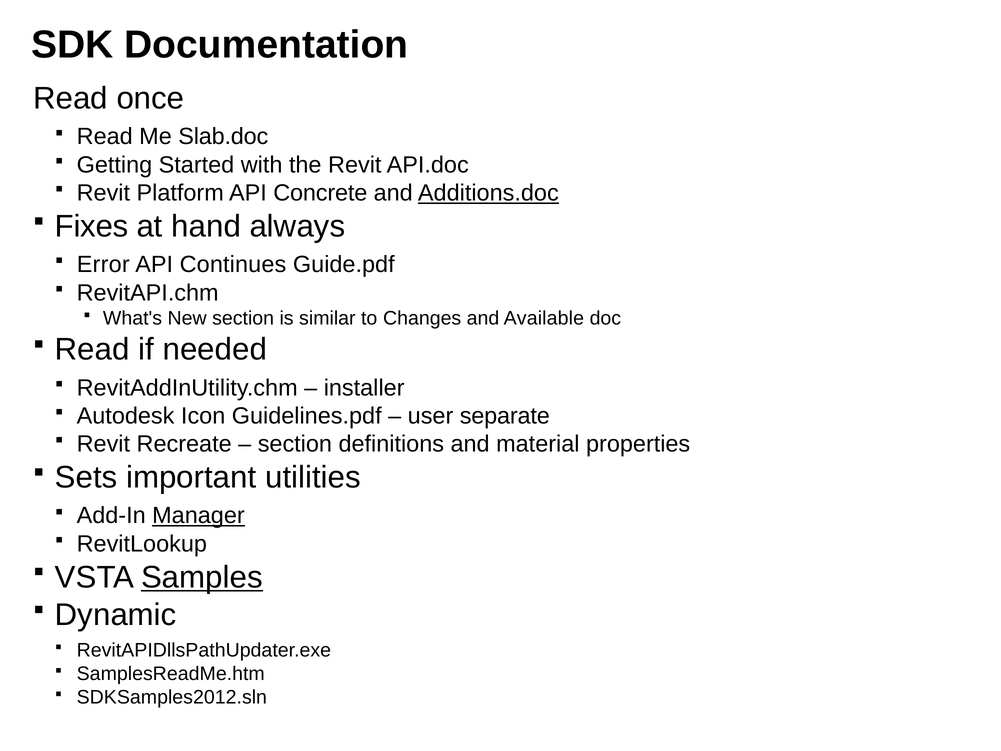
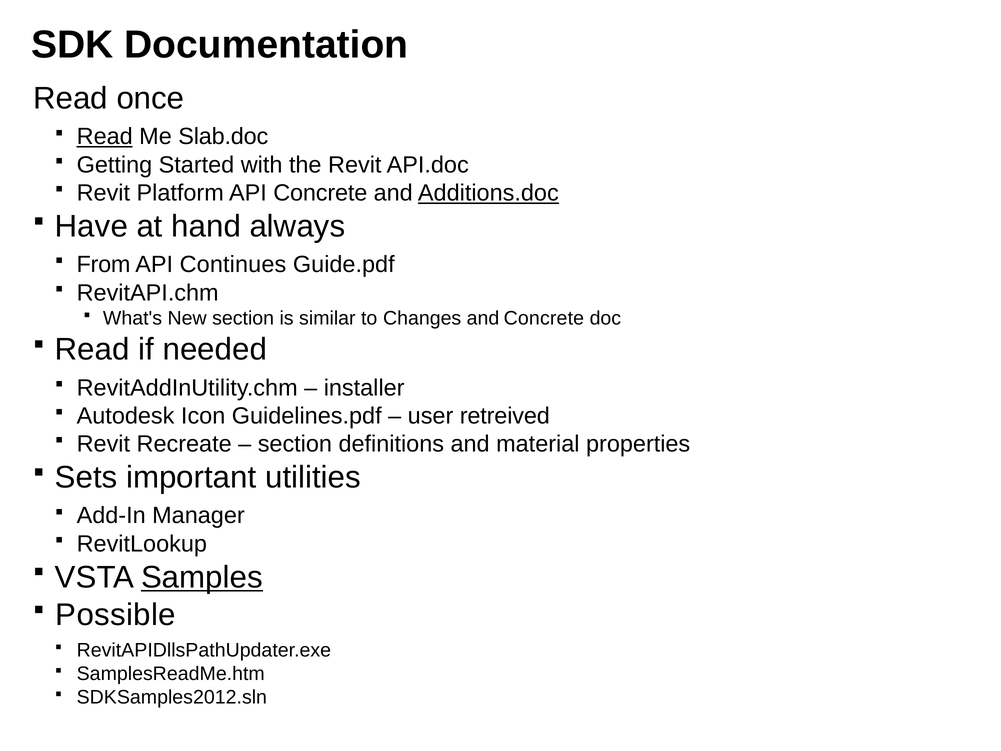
Read underline: none -> present (105, 137)
Fixes: Fixes -> Have (91, 226)
Error: Error -> From (104, 264)
and Available: Available -> Concrete (544, 318)
separate: separate -> retreived (505, 416)
Manager underline: present -> none (198, 515)
Dynamic: Dynamic -> Possible (116, 614)
